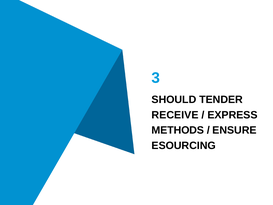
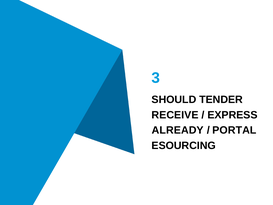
METHODS: METHODS -> ALREADY (178, 130)
ENSURE: ENSURE -> PORTAL (234, 130)
